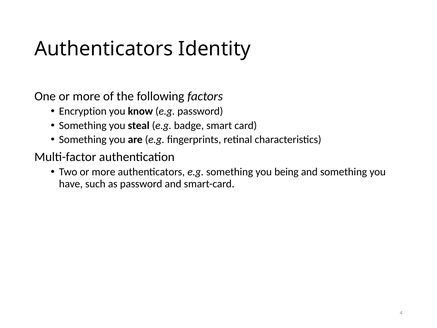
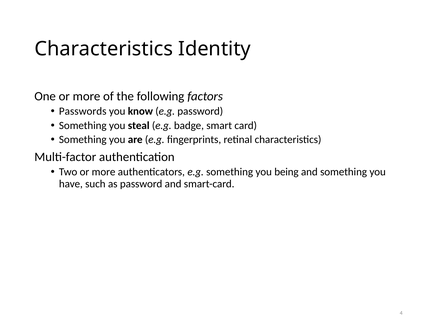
Authenticators: Authenticators -> Characteristics (104, 49)
Encryption: Encryption -> Passwords (83, 111)
